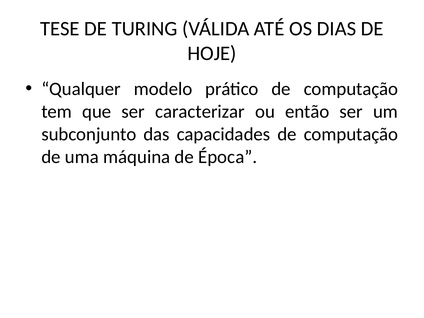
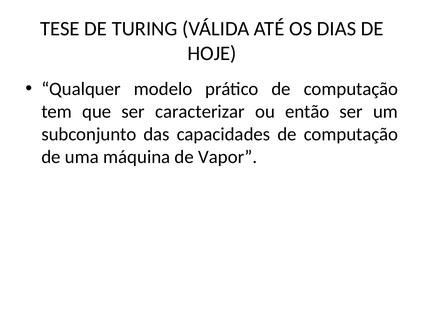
Época: Época -> Vapor (228, 157)
